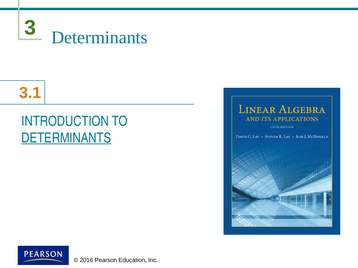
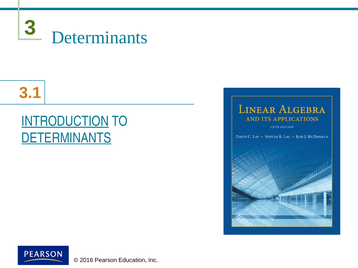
INTRODUCTION underline: none -> present (65, 122)
